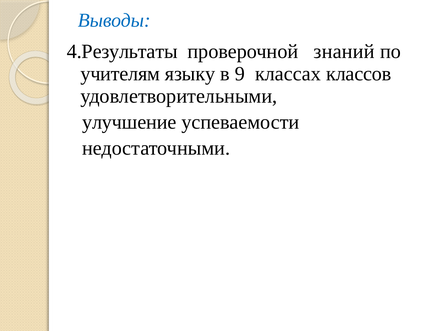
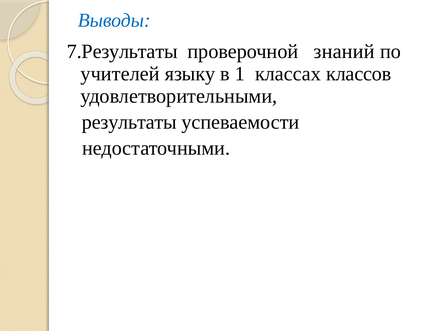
4.Результаты: 4.Результаты -> 7.Результаты (122, 51)
учителям: учителям -> учителей (120, 74)
9: 9 -> 1 (240, 74)
улучшение: улучшение -> результаты (129, 122)
